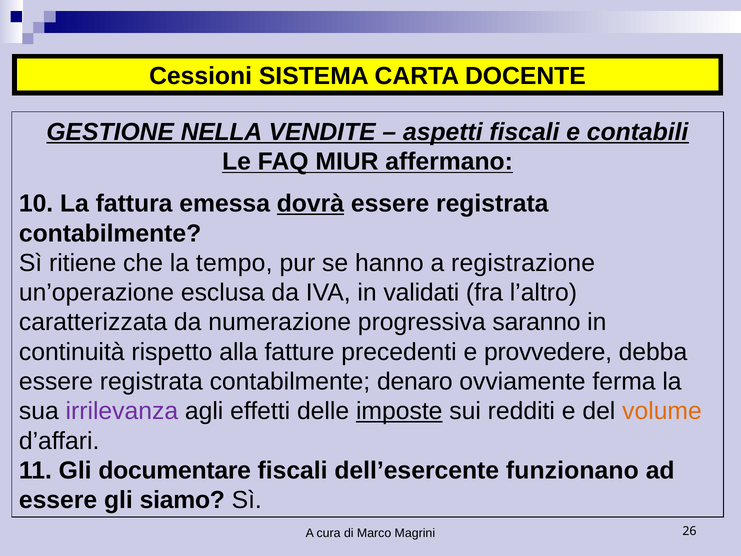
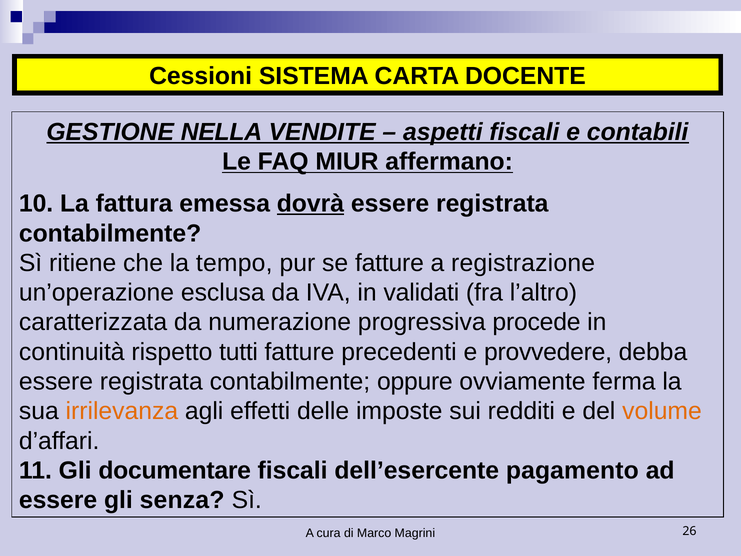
se hanno: hanno -> fatture (389, 263)
saranno: saranno -> procede (537, 322)
alla: alla -> tutti (239, 352)
denaro: denaro -> oppure (415, 381)
irrilevanza colour: purple -> orange (122, 411)
imposte underline: present -> none (399, 411)
funzionano: funzionano -> pagamento (572, 470)
siamo: siamo -> senza (182, 500)
